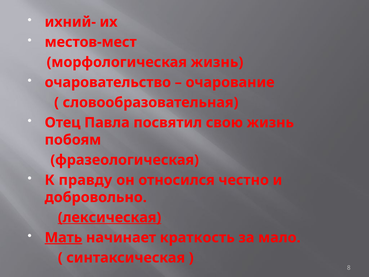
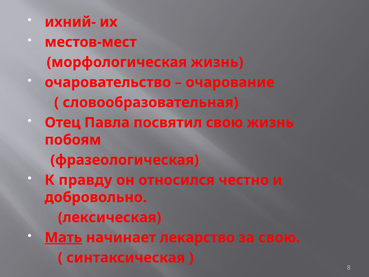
лексическая underline: present -> none (110, 217)
краткость: краткость -> лекарство (197, 237)
за мало: мало -> свою (279, 237)
